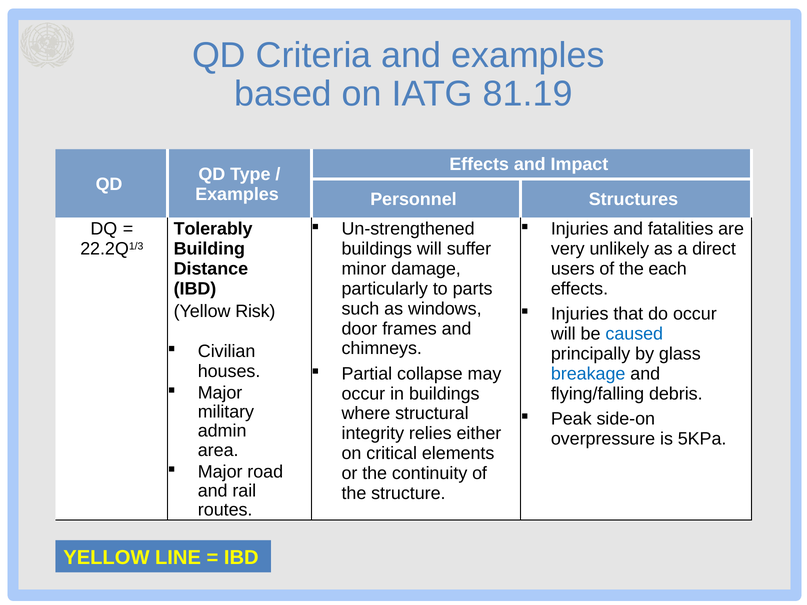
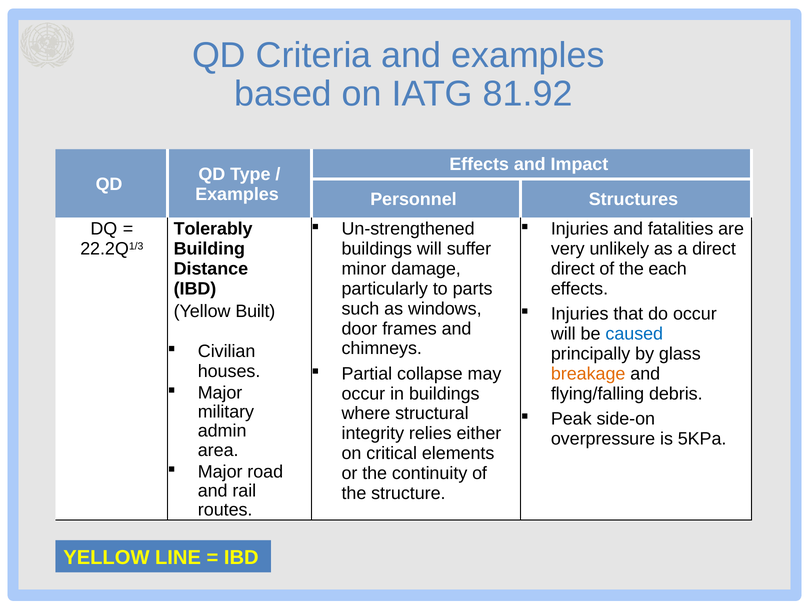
81.19: 81.19 -> 81.92 (528, 94)
users: users -> direct (573, 269)
Risk: Risk -> Built (255, 311)
breakage colour: blue -> orange (588, 374)
